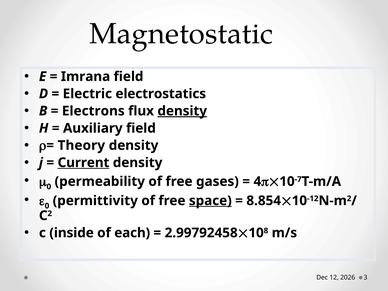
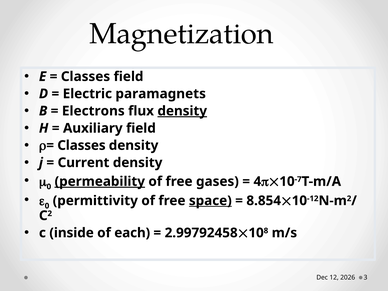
Magnetostatic: Magnetostatic -> Magnetization (181, 34)
Imrana: Imrana -> Classes (85, 77)
electrostatics: electrostatics -> paramagnets (161, 94)
Theory: Theory -> Classes (81, 145)
Current underline: present -> none (83, 163)
permeability underline: none -> present (100, 181)
